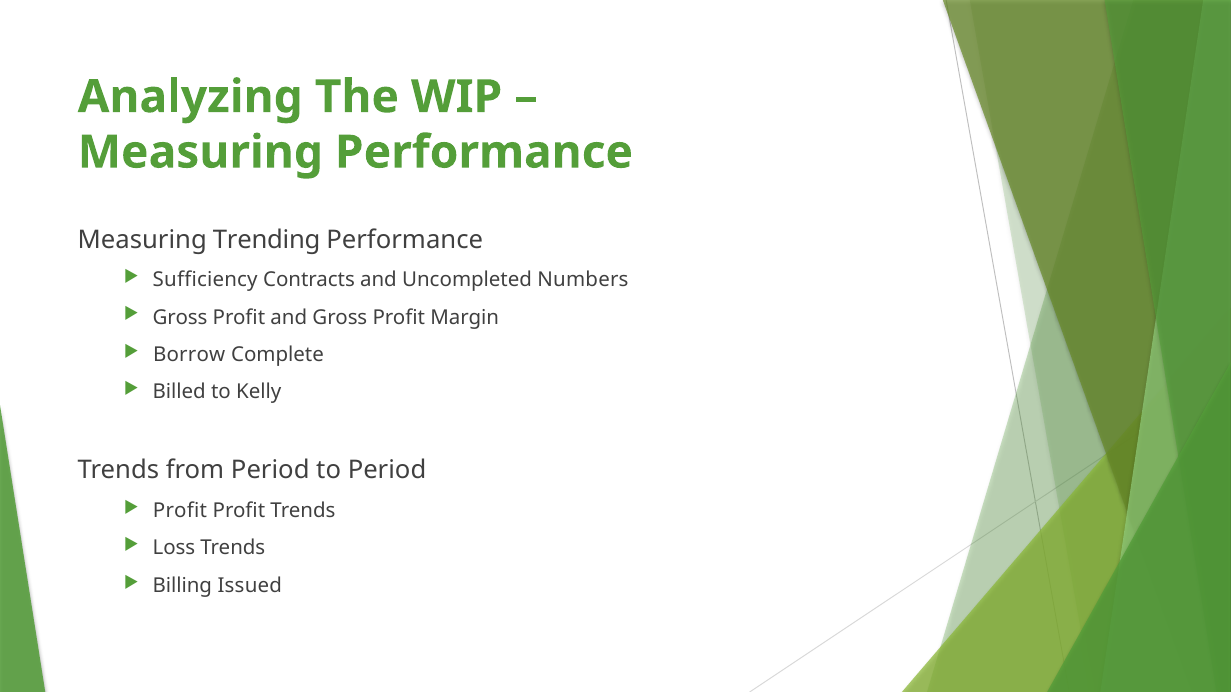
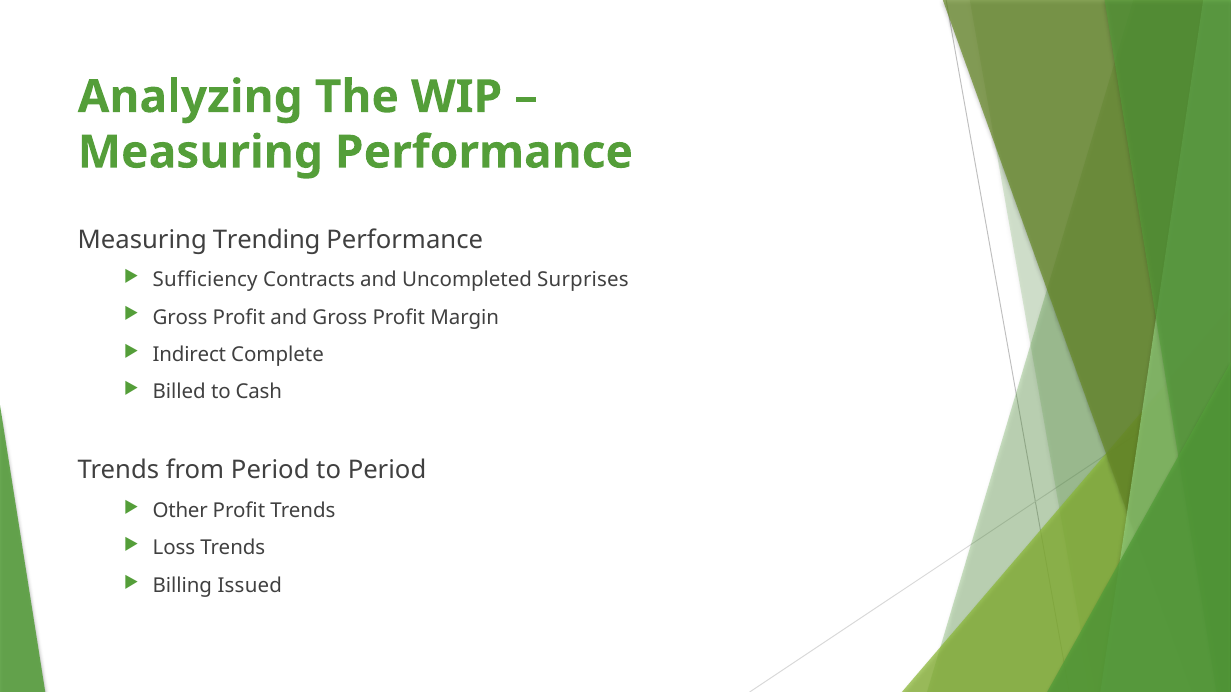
Numbers: Numbers -> Surprises (583, 280)
Borrow: Borrow -> Indirect (189, 355)
Kelly: Kelly -> Cash (259, 392)
Profit: Profit -> Other (180, 511)
